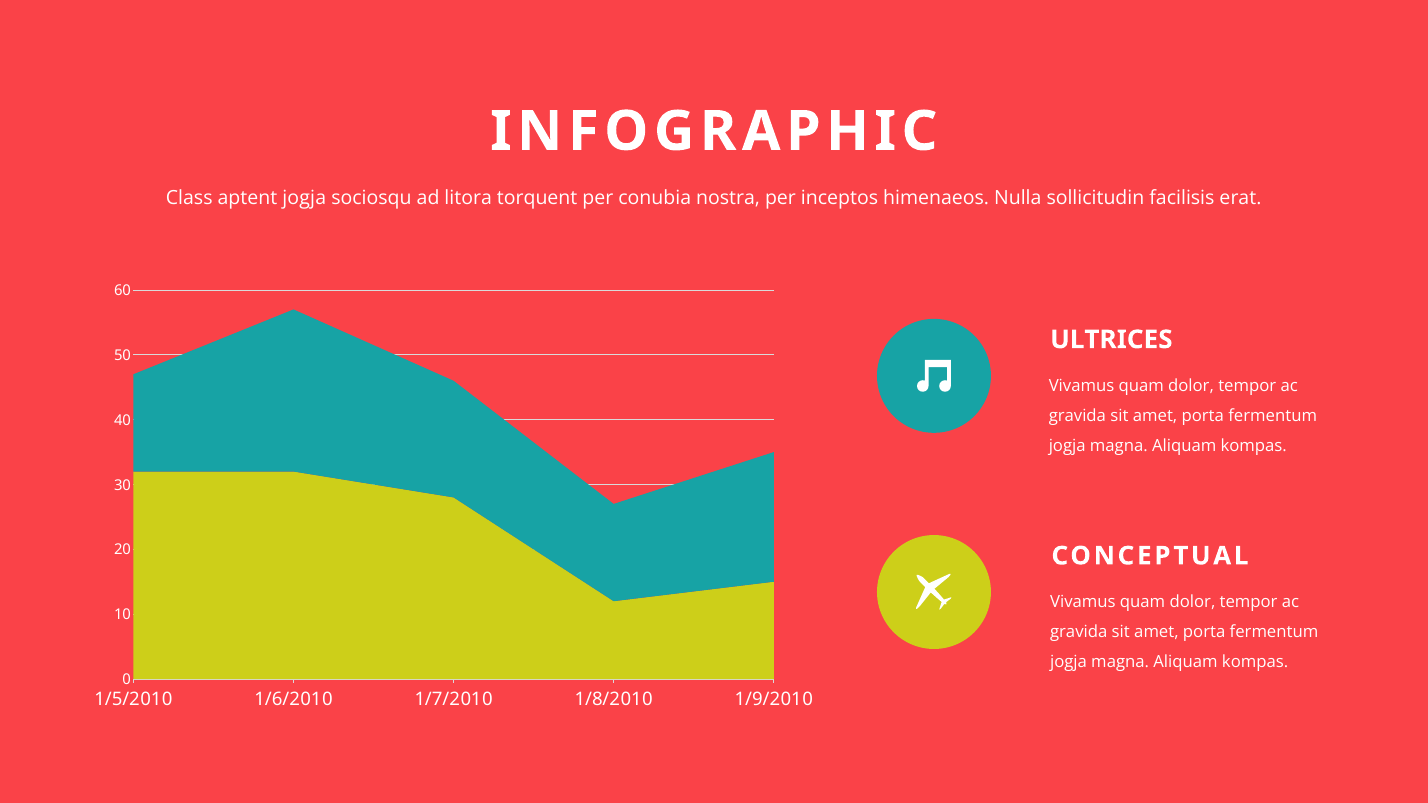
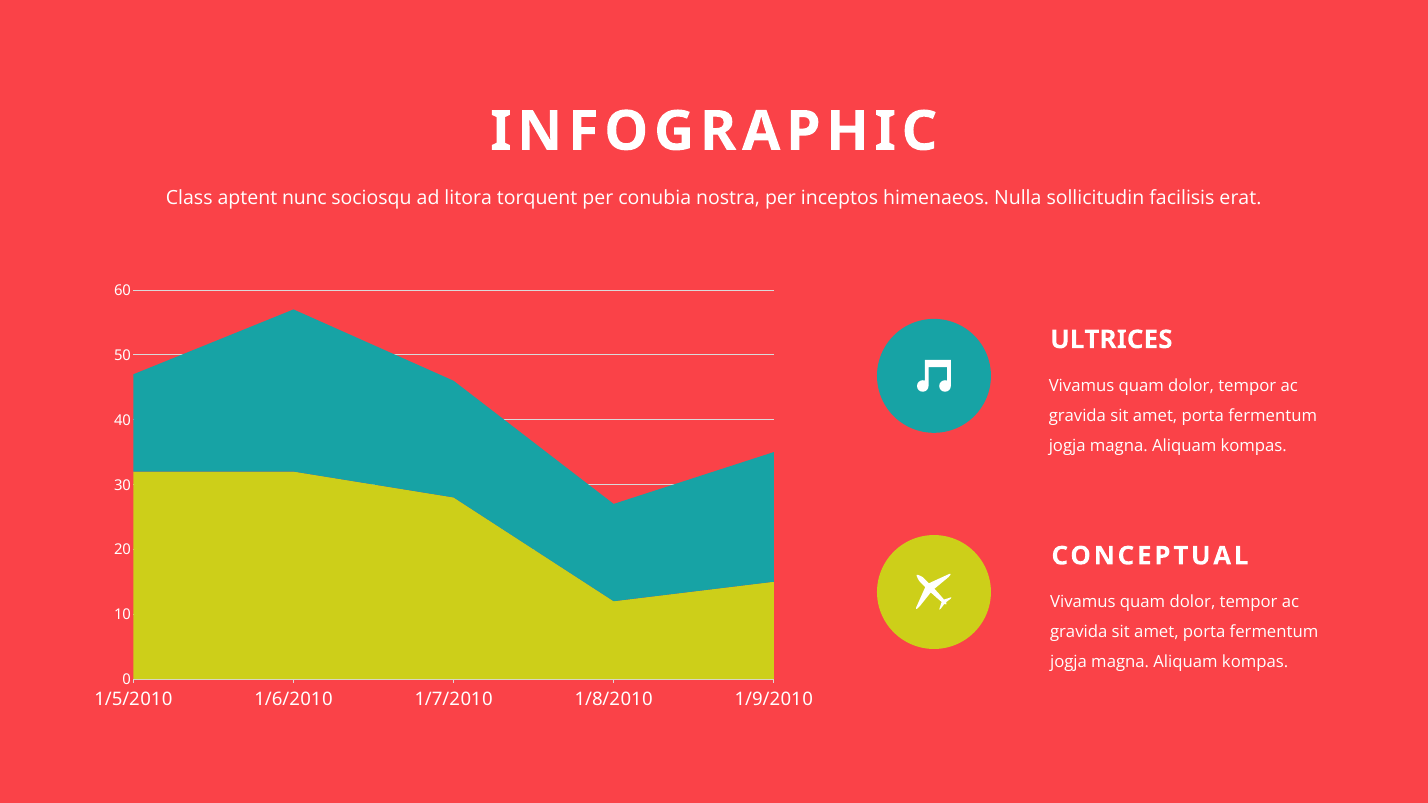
aptent jogja: jogja -> nunc (304, 199)
